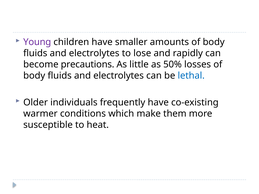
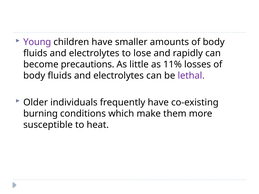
50%: 50% -> 11% (173, 65)
lethal colour: blue -> purple (191, 76)
warmer: warmer -> burning (40, 114)
